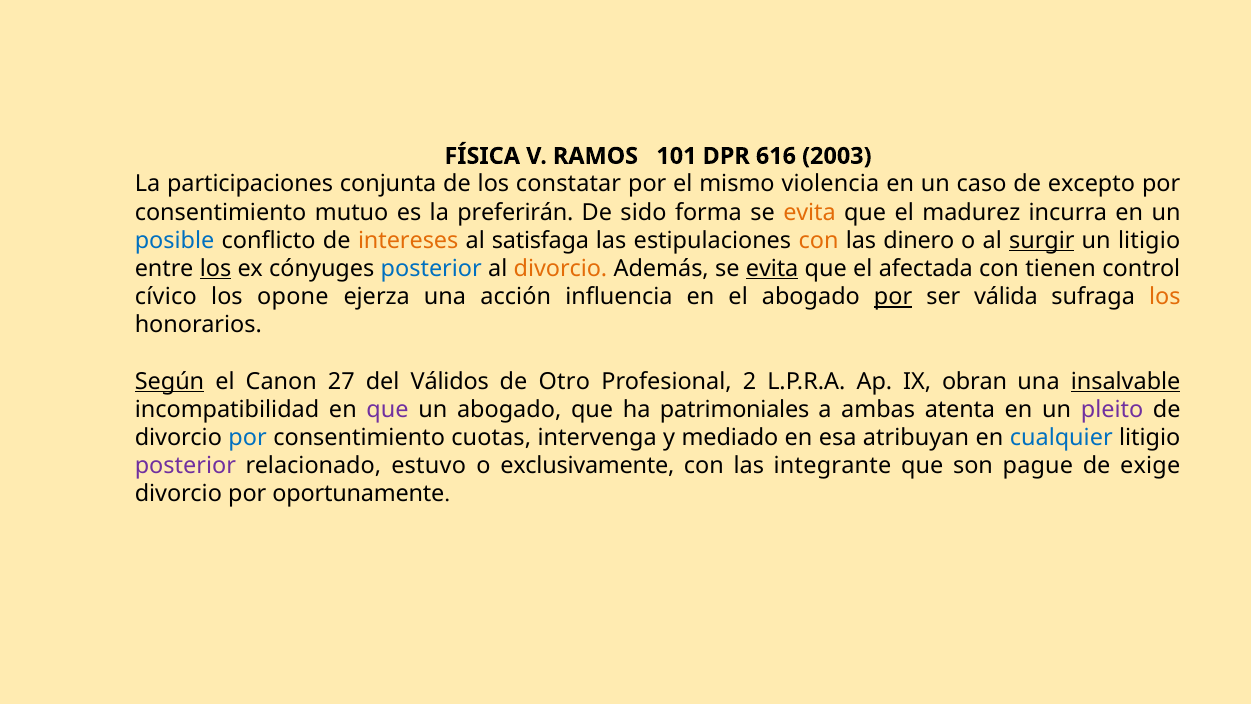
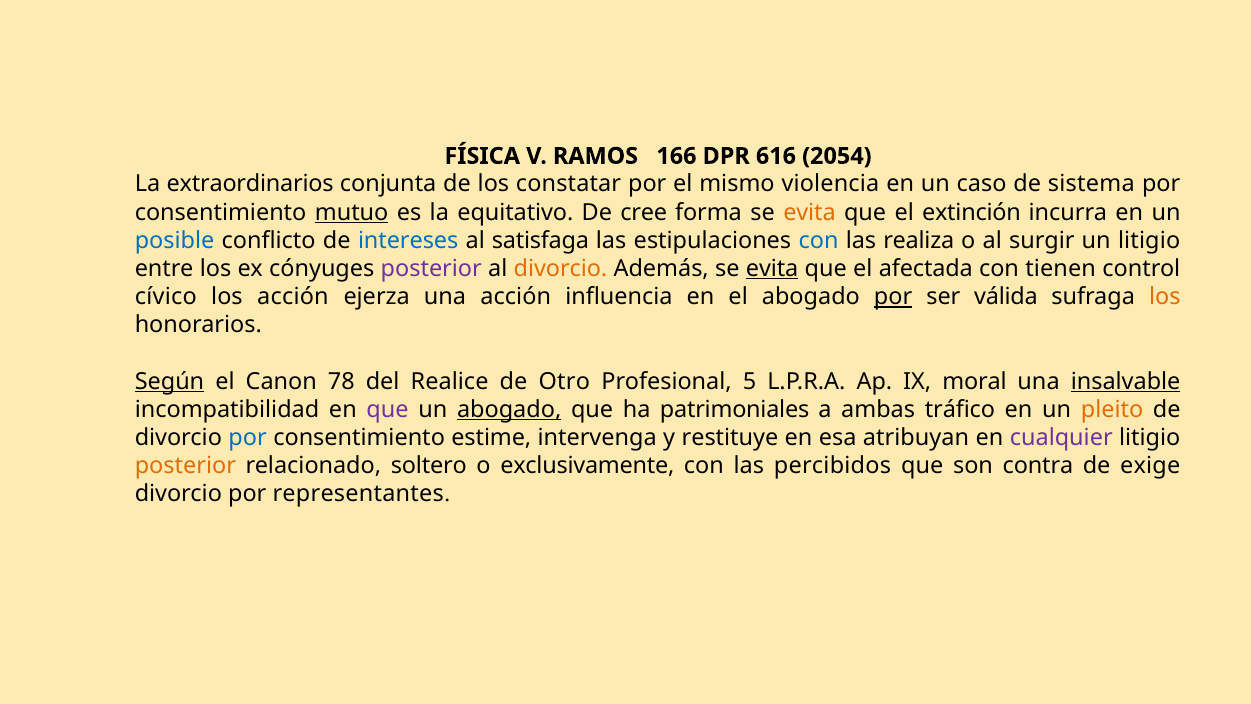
101: 101 -> 166 (676, 156)
2003: 2003 -> 2054 (837, 156)
participaciones: participaciones -> extraordinarios (250, 184)
excepto: excepto -> sistema (1091, 184)
mutuo underline: none -> present (352, 212)
preferirán: preferirán -> equitativo (515, 212)
sido: sido -> cree (644, 212)
madurez: madurez -> extinción (971, 212)
intereses colour: orange -> blue (408, 240)
con colour: orange -> blue (819, 240)
dinero: dinero -> realiza (919, 240)
surgir underline: present -> none (1042, 240)
los underline: present -> none (216, 269)
posterior colour: blue -> purple (431, 269)
los opone: opone -> acción (293, 297)
27: 27 -> 78 (341, 381)
Válidos: Válidos -> Realice (450, 381)
2: 2 -> 5 (749, 381)
obran: obran -> moral (974, 381)
abogado underline: none -> present (509, 409)
atenta: atenta -> tráfico (960, 409)
pleito colour: purple -> orange (1112, 409)
cuotas: cuotas -> estime (491, 437)
mediado: mediado -> restituye (730, 437)
cualquier colour: blue -> purple (1061, 437)
posterior colour: purple -> orange (185, 466)
estuvo: estuvo -> soltero (429, 466)
integrante: integrante -> percibidos (832, 466)
pague: pague -> contra (1038, 466)
oportunamente: oportunamente -> representantes (358, 494)
